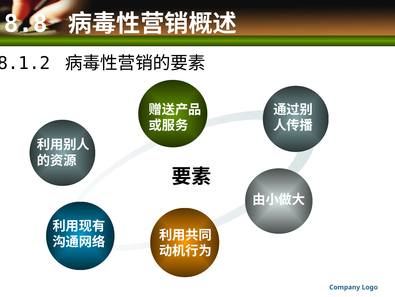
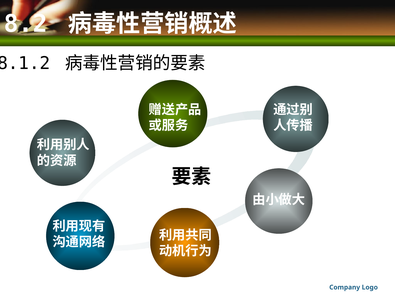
8.8: 8.8 -> 8.2 (26, 24)
